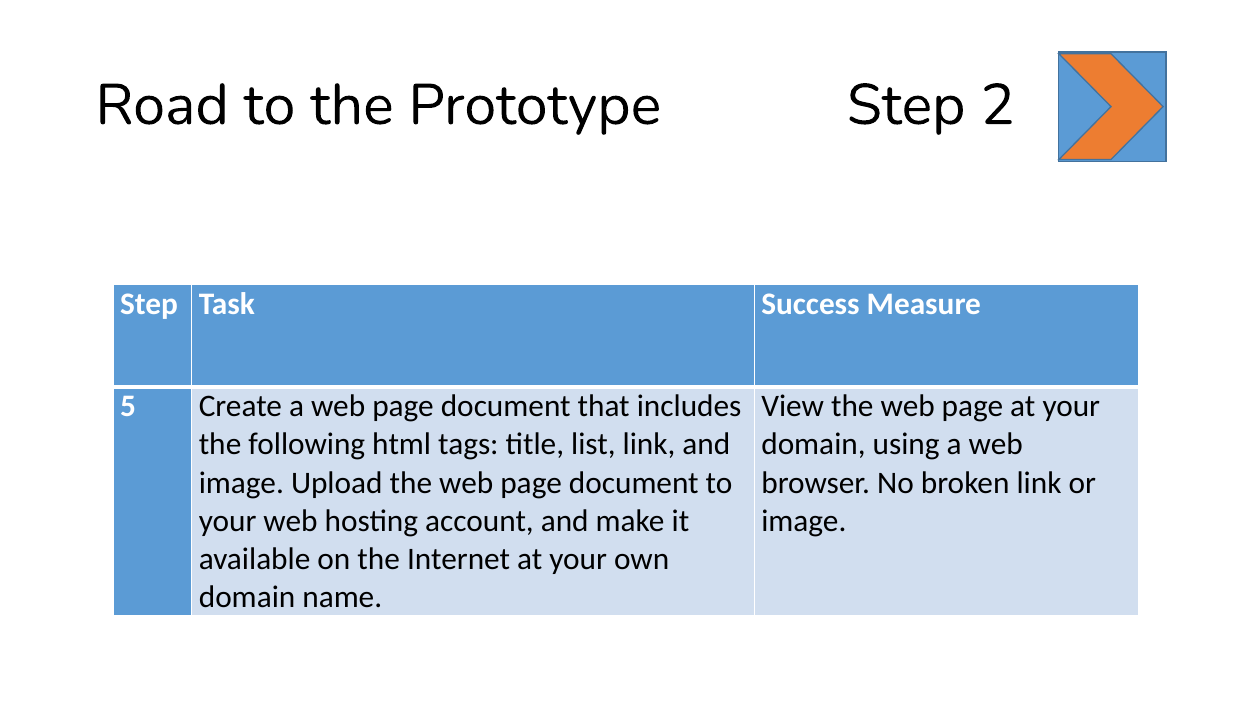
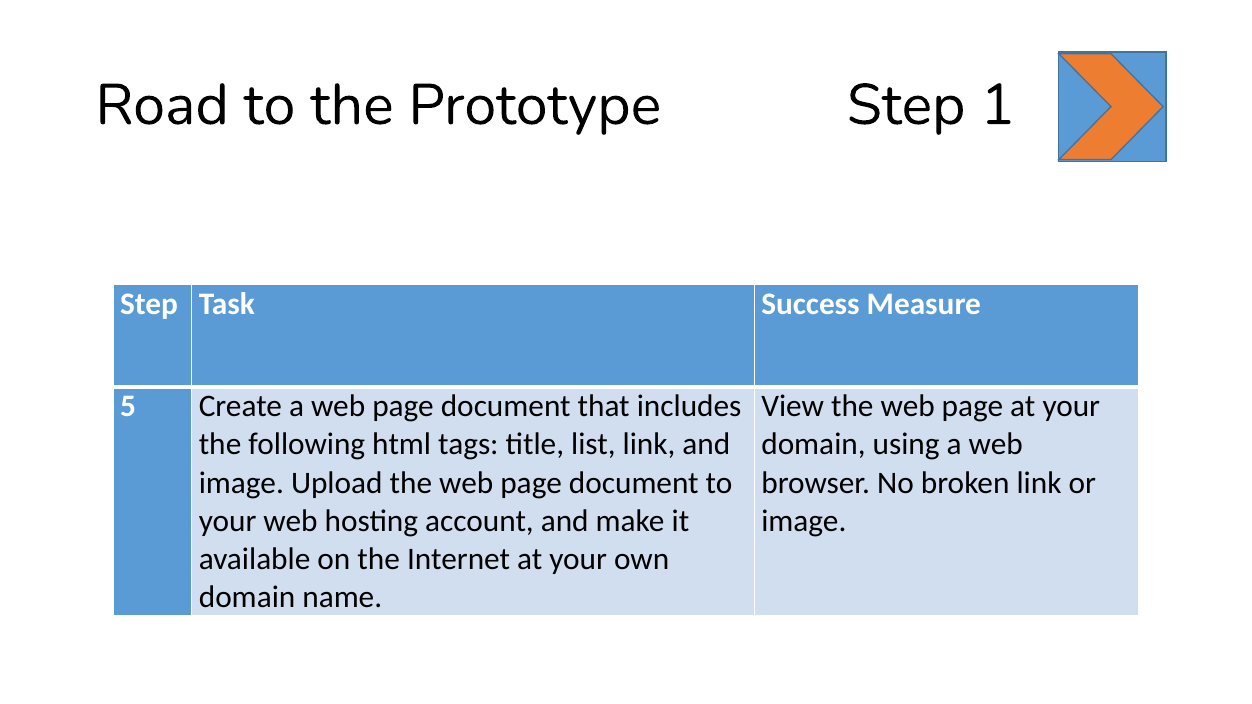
2: 2 -> 1 (998, 105)
